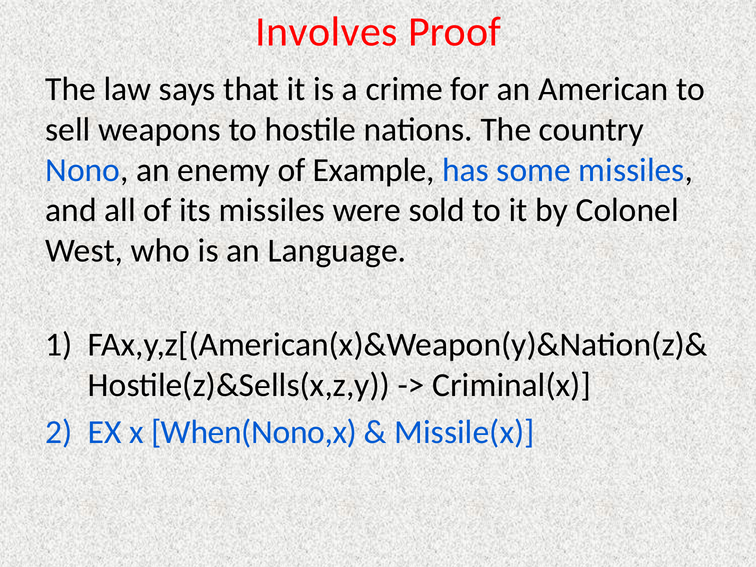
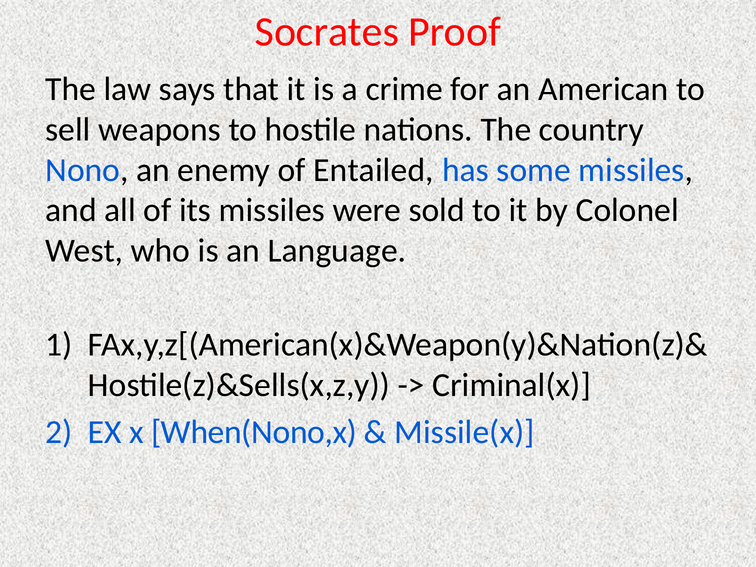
Involves: Involves -> Socrates (327, 32)
Example: Example -> Entailed (374, 170)
